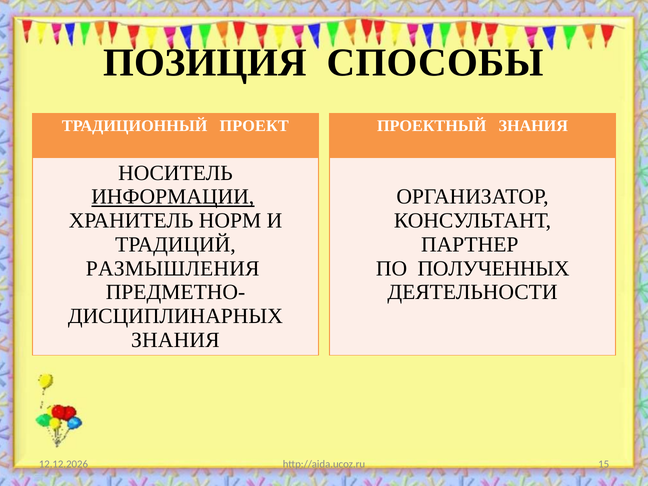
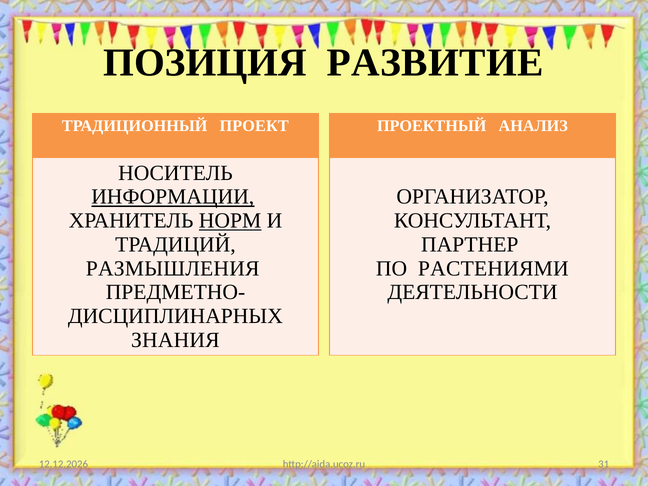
СПОСОБЫ: СПОСОБЫ -> РАЗВИТИЕ (435, 63)
ПРОЕКТНЫЙ ЗНАНИЯ: ЗНАНИЯ -> АНАЛИЗ (533, 126)
НОРМ underline: none -> present (230, 221)
ПОЛУЧЕННЫХ: ПОЛУЧЕННЫХ -> РАСТЕНИЯМИ (493, 268)
15: 15 -> 31 (604, 464)
